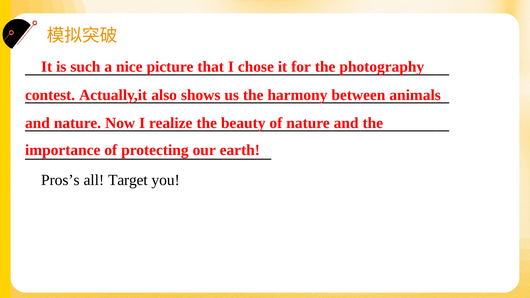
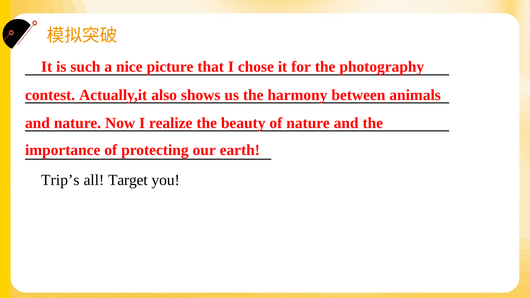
Pros’s: Pros’s -> Trip’s (60, 180)
